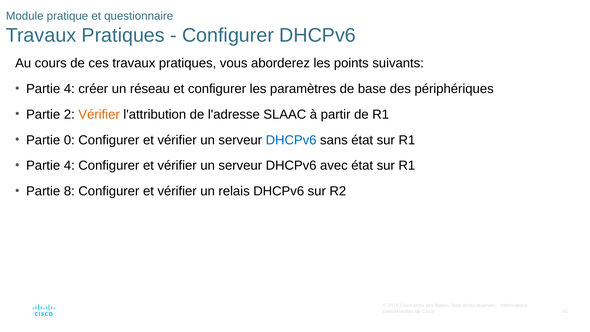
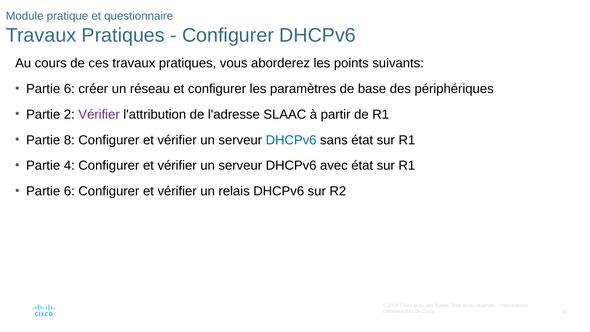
4: 4 -> 6 (69, 89)
Vérifier colour: orange -> purple (99, 114)
0: 0 -> 8 (69, 140)
8: 8 -> 6 (69, 191)
